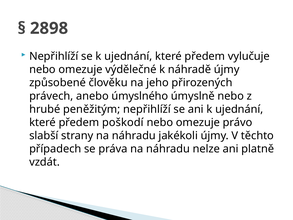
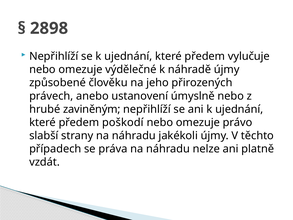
úmyslného: úmyslného -> ustanovení (140, 96)
peněžitým: peněžitým -> zaviněným (92, 109)
